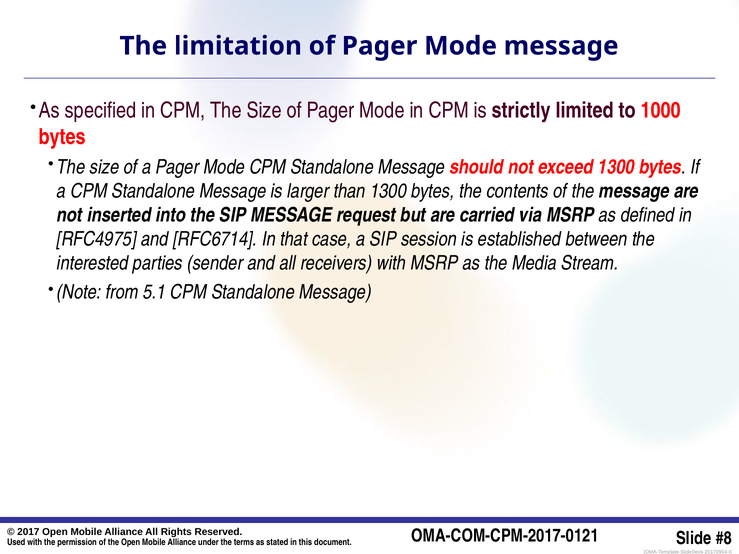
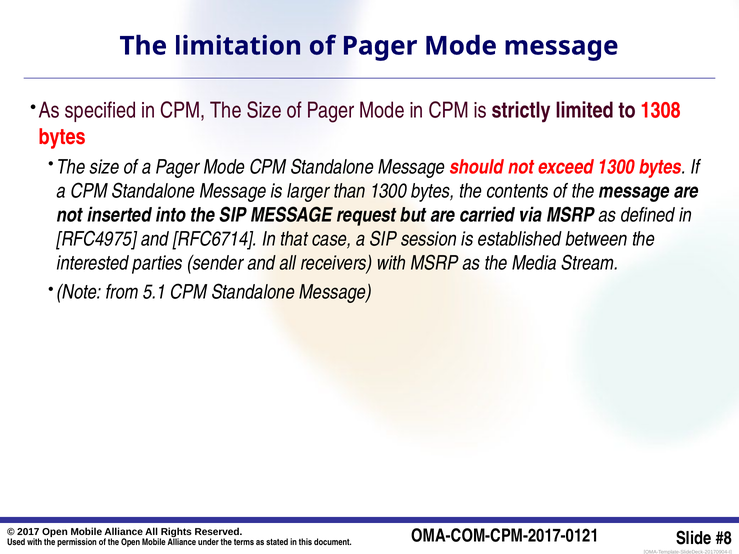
1000: 1000 -> 1308 (661, 111)
